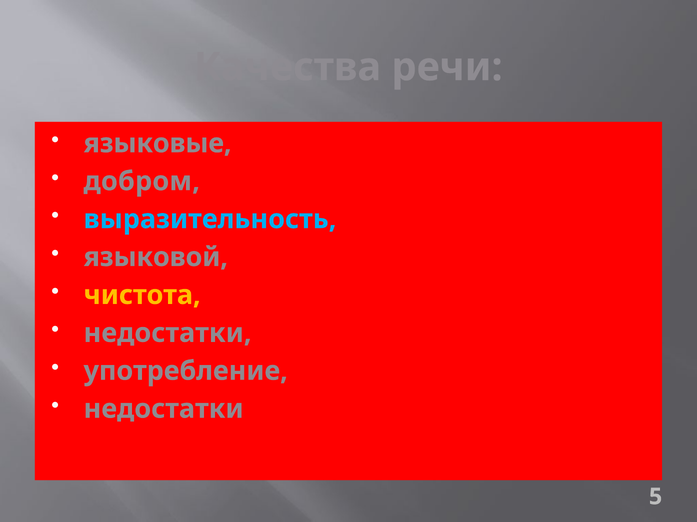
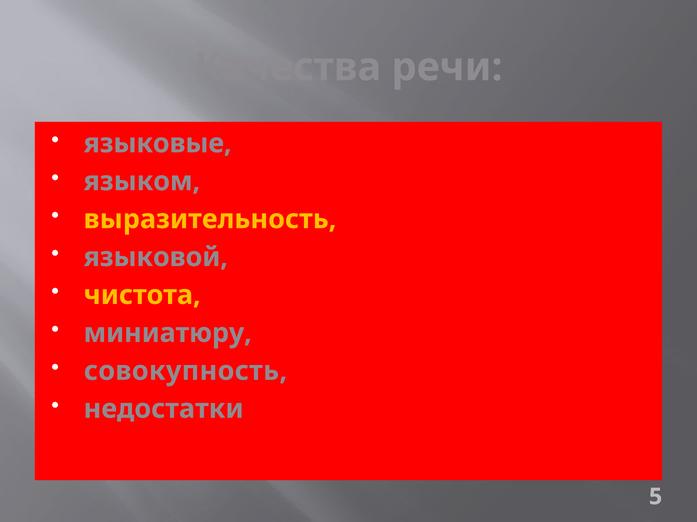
добром: добром -> языком (142, 182)
выразительность colour: light blue -> yellow (210, 220)
недостатки: недостатки -> миниатюру (168, 333)
употребление: употребление -> совокупность (185, 371)
